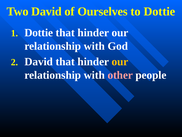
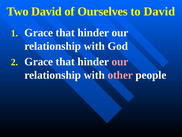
to Dottie: Dottie -> David (159, 11)
Dottie: Dottie -> Grace (39, 33)
David: David -> Grace (39, 62)
our colour: yellow -> pink (120, 62)
